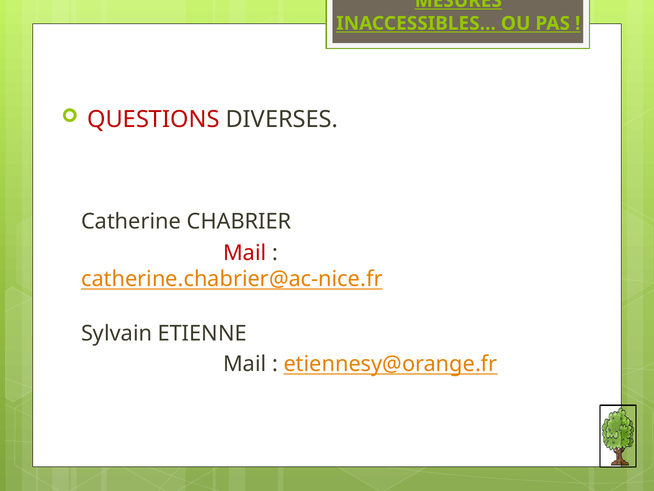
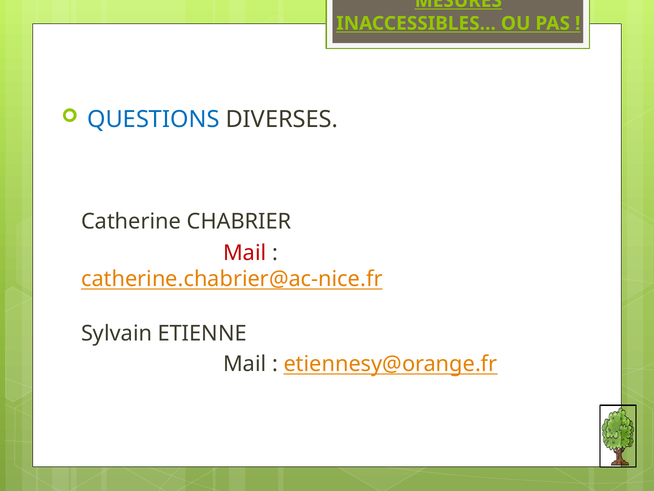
QUESTIONS colour: red -> blue (153, 119)
